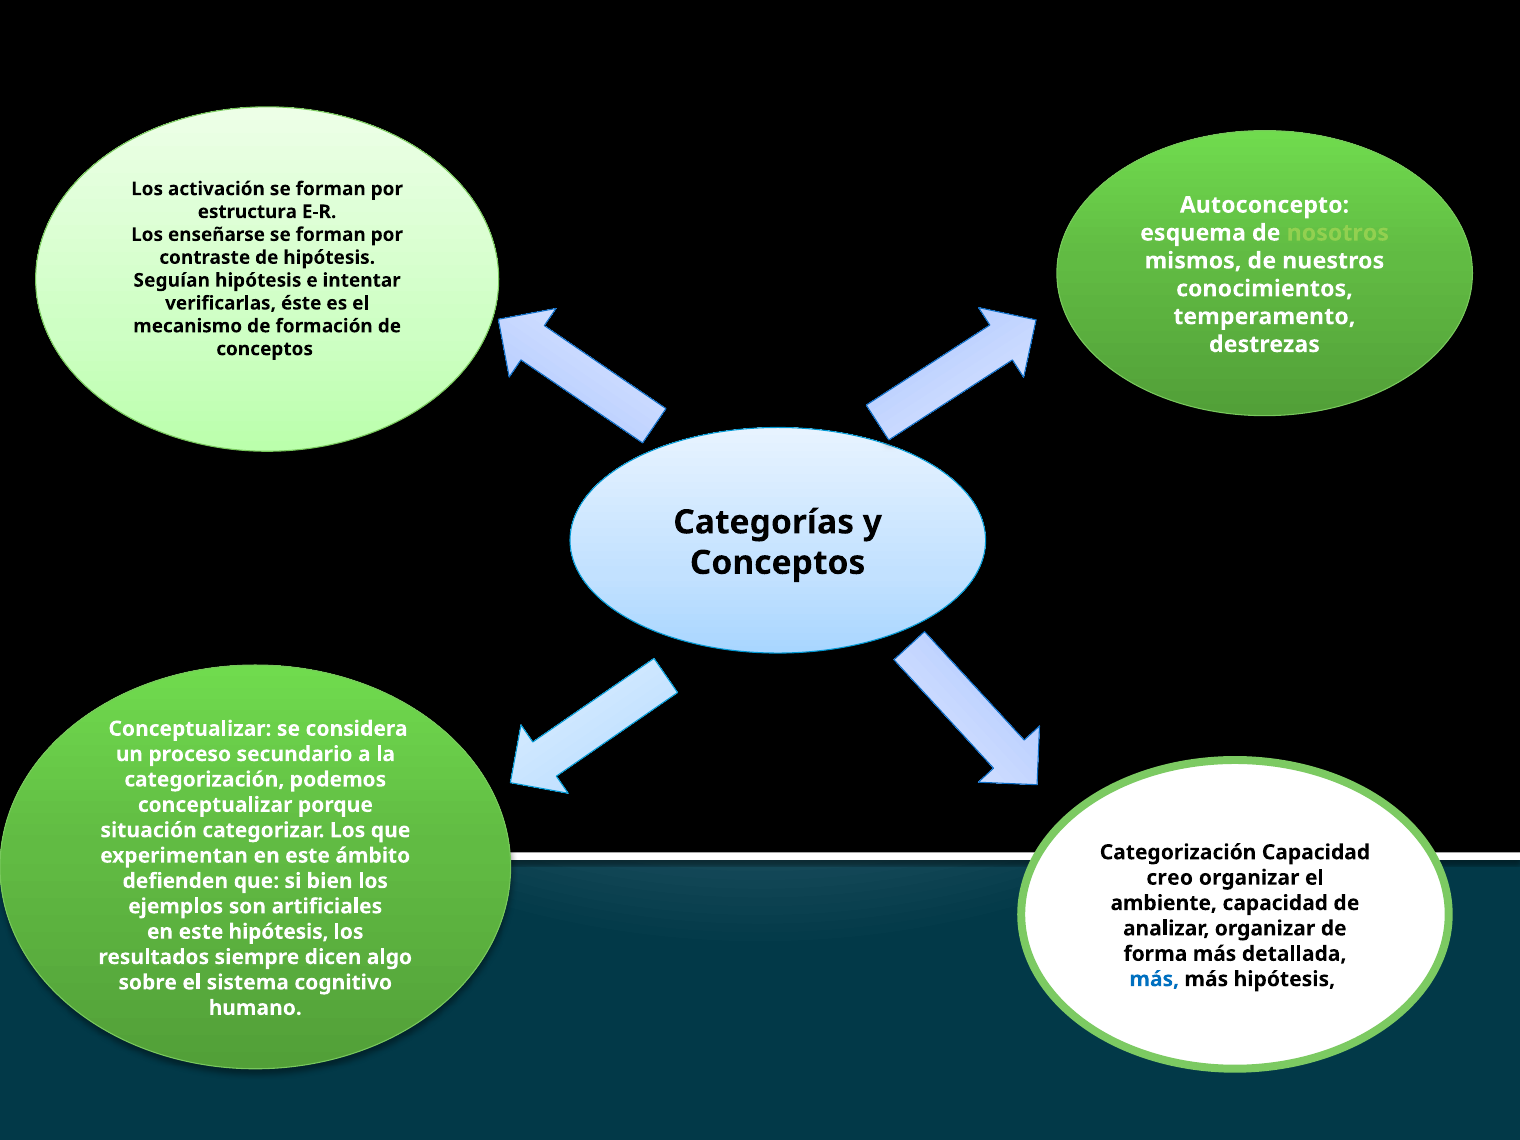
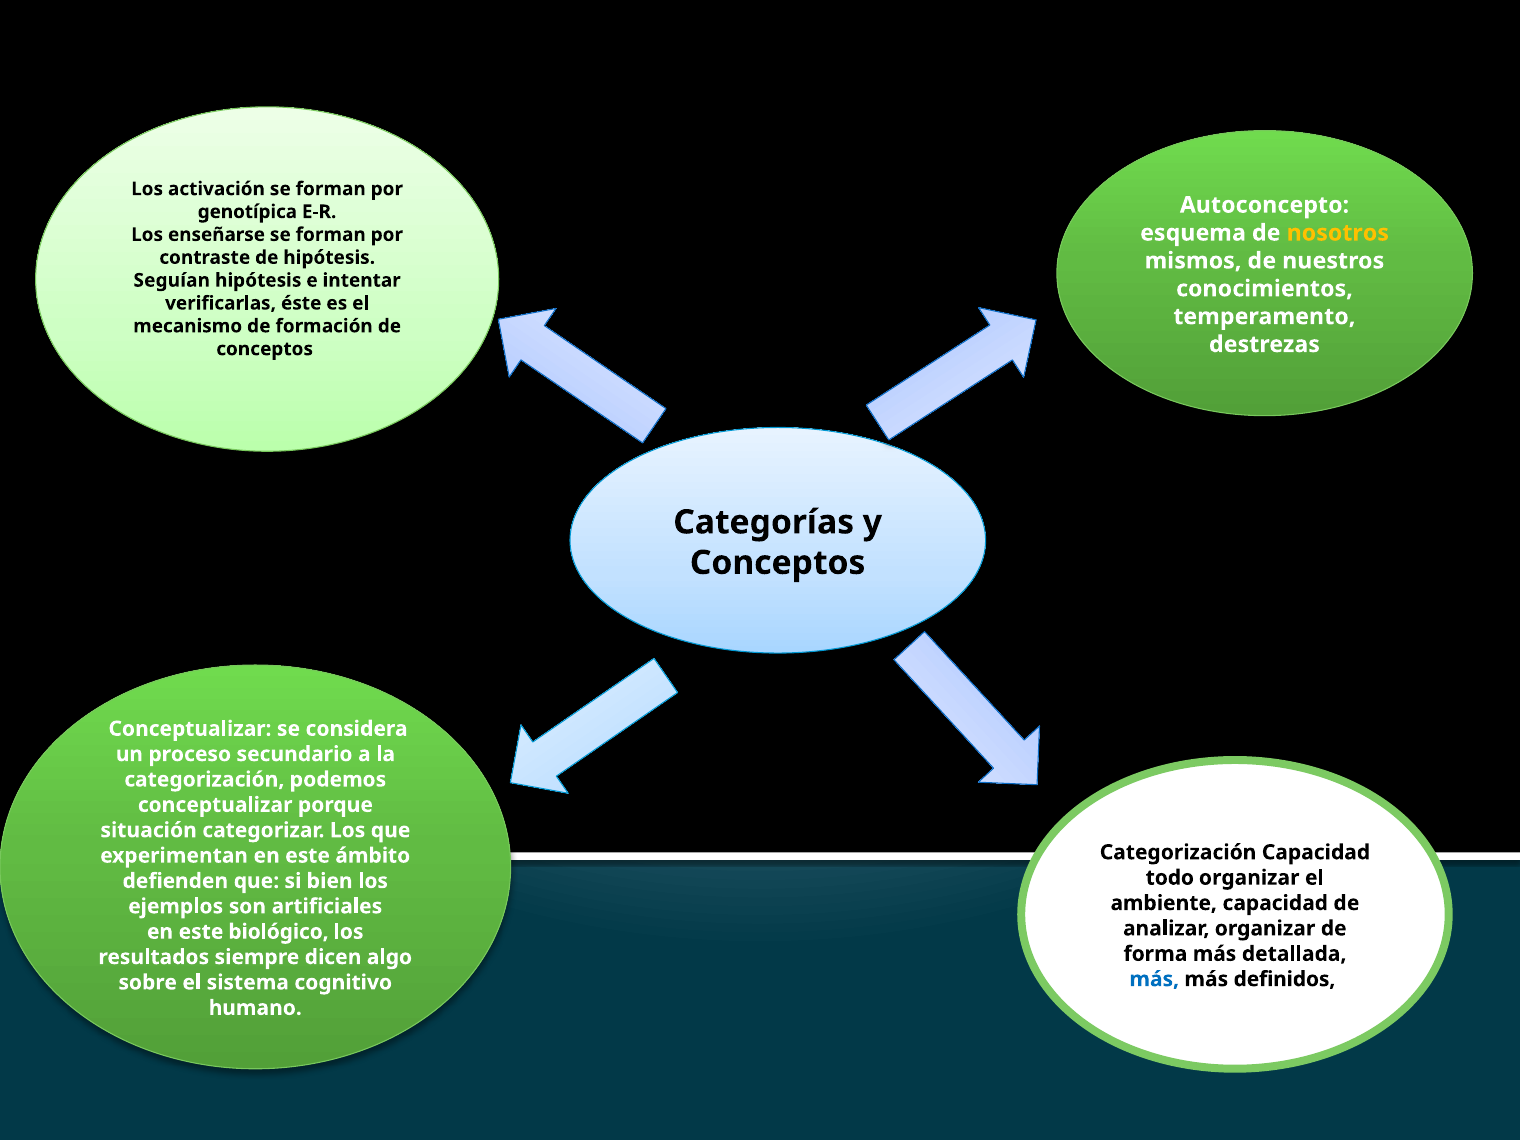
estructura: estructura -> genotípica (247, 212)
nosotros colour: light green -> yellow (1338, 233)
creo: creo -> todo (1170, 878)
este hipótesis: hipótesis -> biológico (278, 932)
más hipótesis: hipótesis -> definidos (1284, 979)
